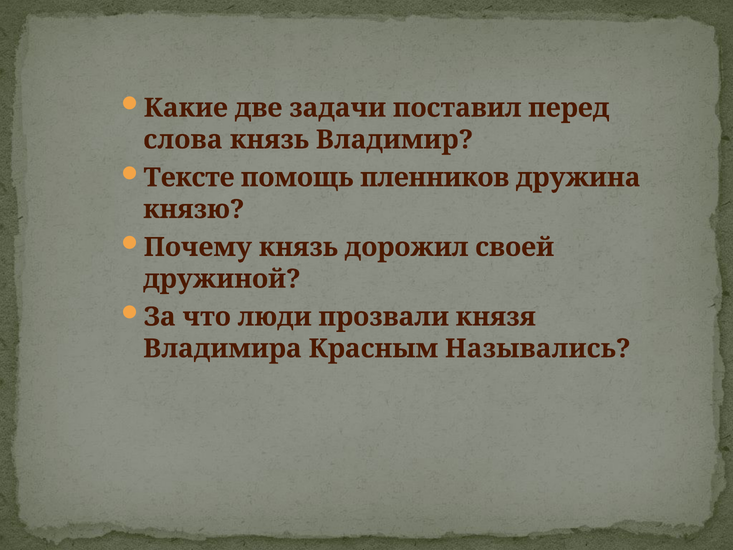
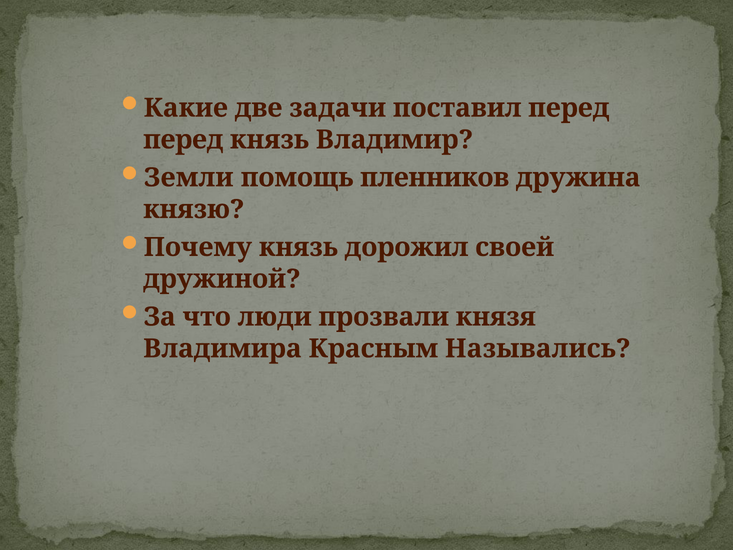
слова: слова -> перед (183, 140)
Тексте: Тексте -> Земли (189, 177)
